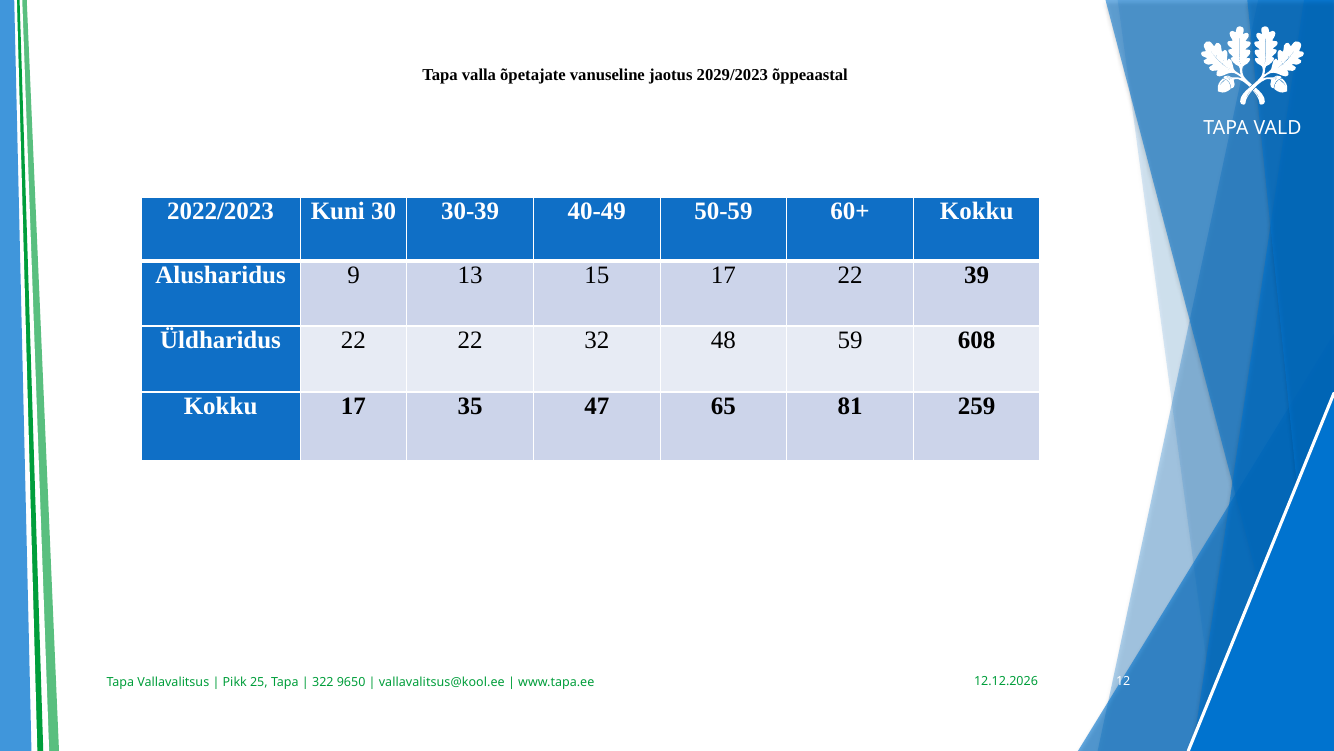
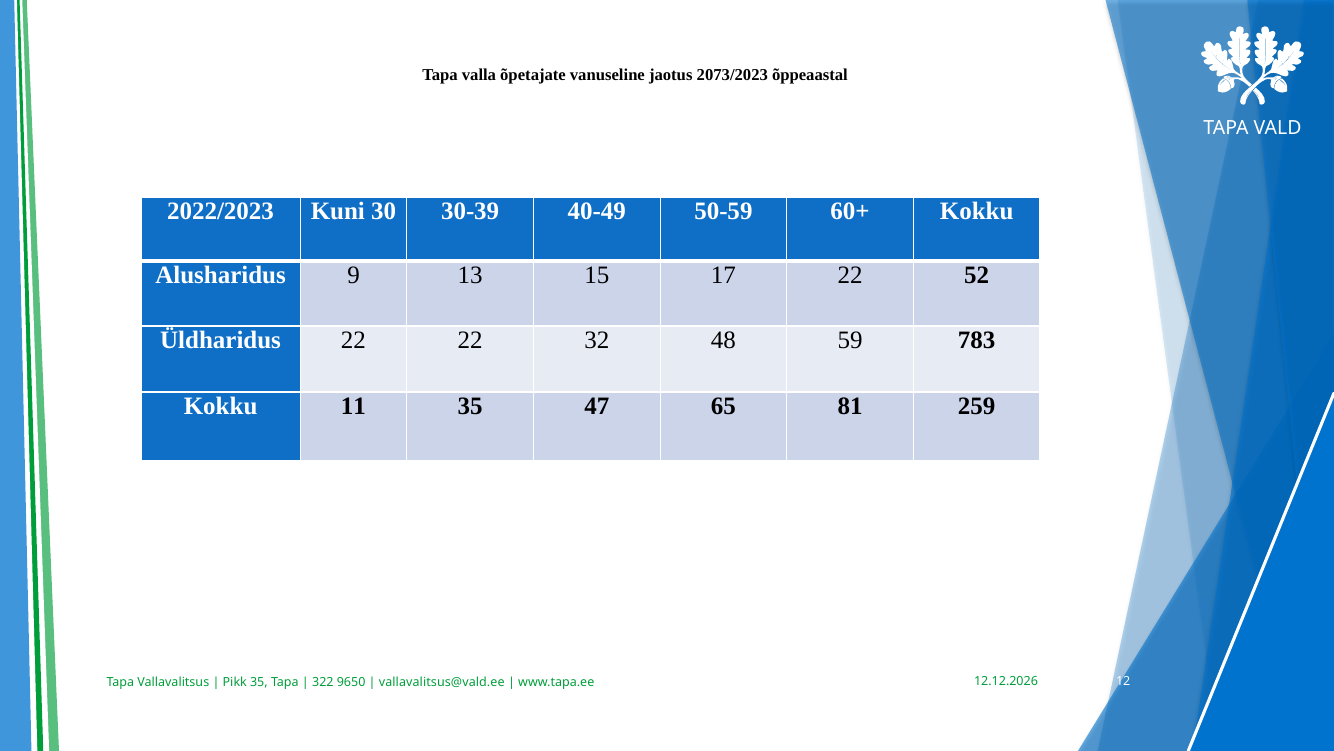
2029/2023: 2029/2023 -> 2073/2023 (732, 75)
39: 39 -> 52 (977, 275)
608: 608 -> 783 (977, 340)
Kokku 17: 17 -> 11 (353, 406)
Pikk 25: 25 -> 35 (259, 682)
vallavalitsus@kool.ee: vallavalitsus@kool.ee -> vallavalitsus@vald.ee (442, 682)
